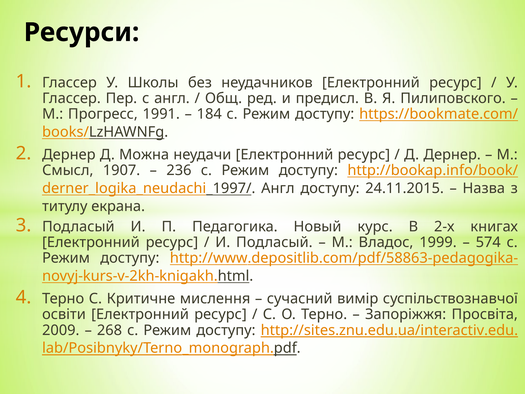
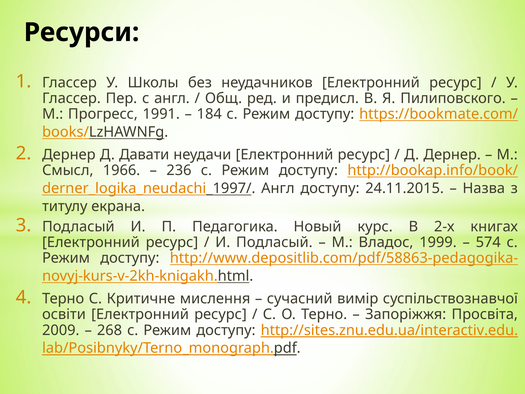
Можна: Можна -> Давати (144, 155)
1907: 1907 -> 1966 (122, 170)
